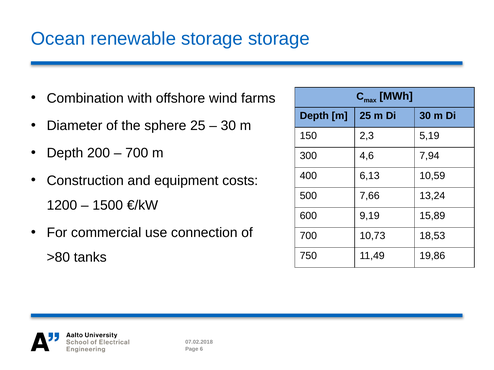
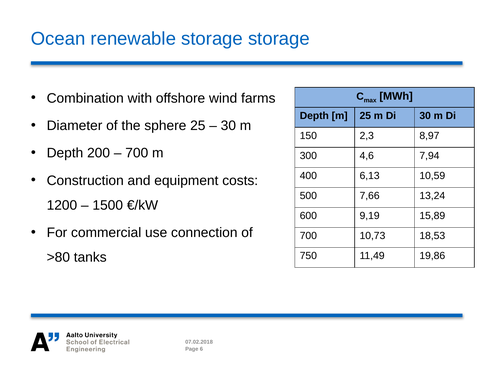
5,19: 5,19 -> 8,97 (429, 136)
